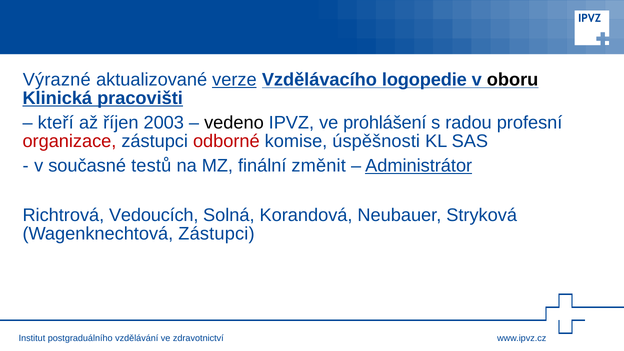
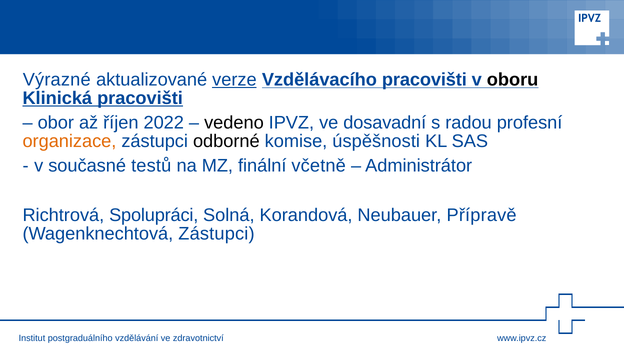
Vzdělávacího logopedie: logopedie -> pracovišti (424, 80)
kteří: kteří -> obor (56, 123)
2003: 2003 -> 2022 (164, 123)
prohlášení: prohlášení -> dosavadní (385, 123)
organizace colour: red -> orange (69, 141)
odborné colour: red -> black (226, 141)
změnit: změnit -> včetně (319, 166)
Administrátor underline: present -> none (419, 166)
Vedoucích: Vedoucích -> Spolupráci (154, 215)
Stryková: Stryková -> Přípravě (482, 215)
